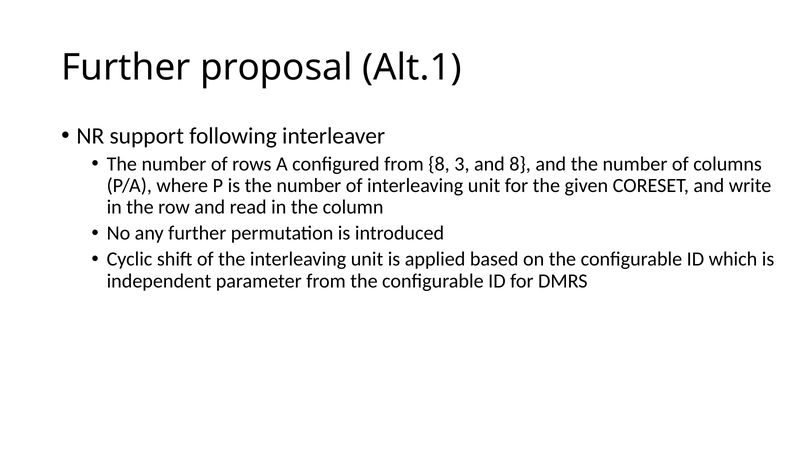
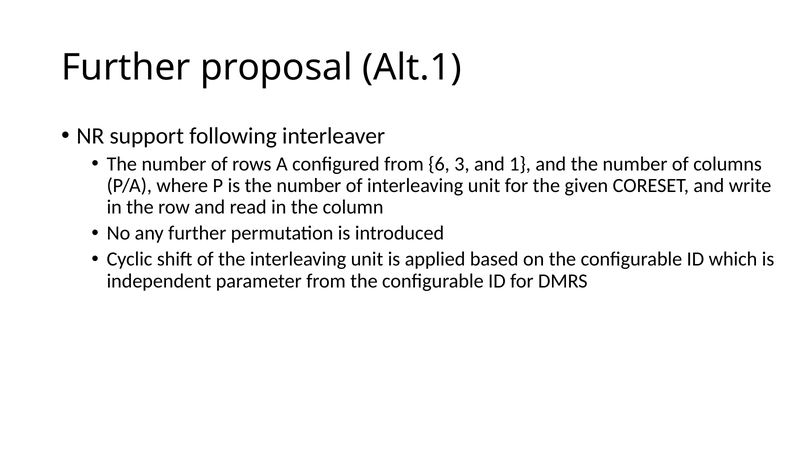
from 8: 8 -> 6 (439, 164)
and 8: 8 -> 1 (520, 164)
